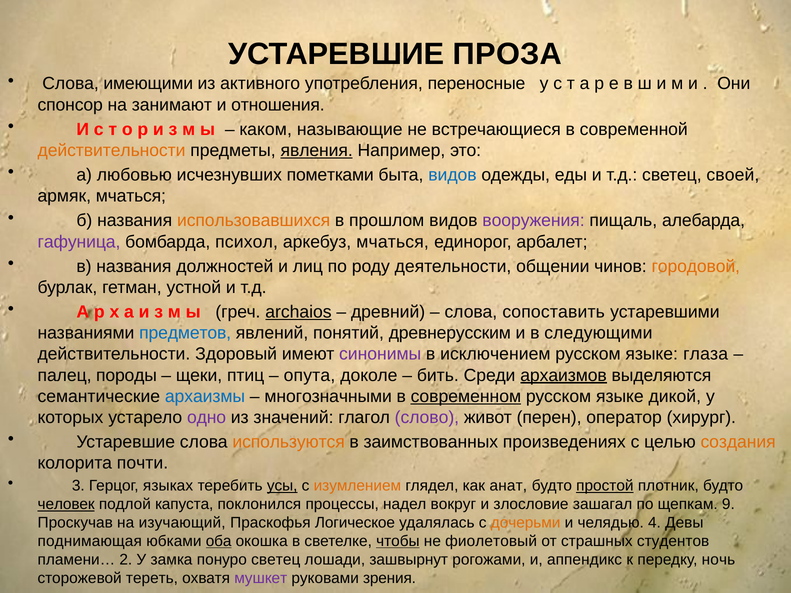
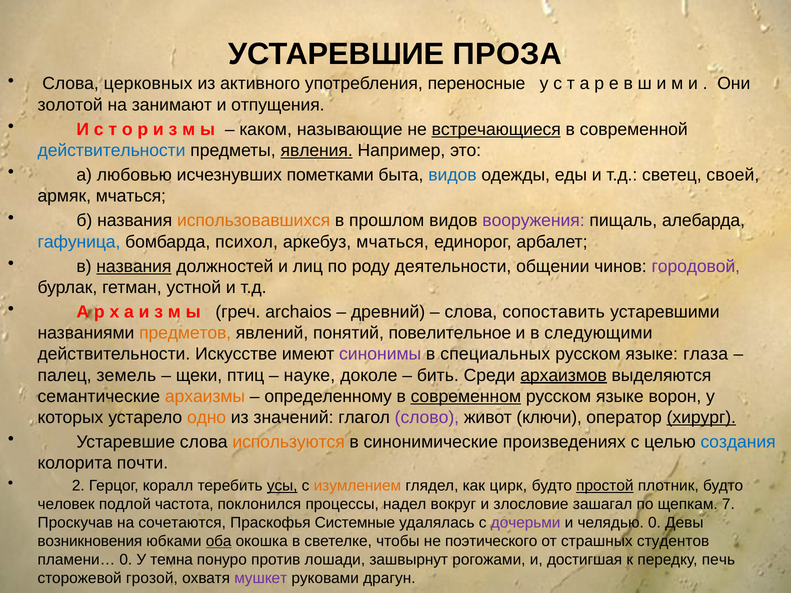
имеющими: имеющими -> церковных (148, 84)
спонсор: спонсор -> золотой (70, 105)
отношения: отношения -> отпущения (278, 105)
встречающиеся underline: none -> present (496, 129)
действительности colour: orange -> blue (112, 150)
гафуница colour: purple -> blue (79, 242)
названия underline: none -> present (134, 266)
городовой colour: orange -> purple (696, 266)
archaios underline: present -> none (298, 312)
предметов colour: blue -> orange (185, 333)
древнерусским: древнерусским -> повелительное (450, 333)
Здоровый: Здоровый -> Искусстве (236, 354)
исключением: исключением -> специальных (495, 354)
породы: породы -> земель (126, 375)
опута: опута -> науке (309, 375)
архаизмы colour: blue -> orange (205, 396)
многозначными: многозначными -> определенному (328, 396)
дикой: дикой -> ворон (675, 396)
одно colour: purple -> orange (207, 418)
перен: перен -> ключи (549, 418)
хирург underline: none -> present (701, 418)
заимствованных: заимствованных -> синонимические (431, 442)
создания colour: orange -> blue (738, 442)
3: 3 -> 2 (78, 486)
языках: языках -> коралл (168, 486)
анат: анат -> цирк (508, 486)
человек underline: present -> none (66, 504)
капуста: капуста -> частота (184, 504)
9: 9 -> 7 (728, 504)
изучающий: изучающий -> сочетаются (182, 523)
Логическое: Логическое -> Системные (355, 523)
дочерьми colour: orange -> purple (526, 523)
челядью 4: 4 -> 0 (654, 523)
поднимающая: поднимающая -> возникновения (90, 541)
чтобы underline: present -> none (398, 541)
фиолетовый: фиолетовый -> поэтического (491, 541)
пламени… 2: 2 -> 0 (126, 560)
замка: замка -> темна (172, 560)
понуро светец: светец -> против (276, 560)
аппендикс: аппендикс -> достигшая (585, 560)
ночь: ночь -> печь (718, 560)
тереть: тереть -> грозой (152, 578)
зрения: зрения -> драгун (389, 578)
